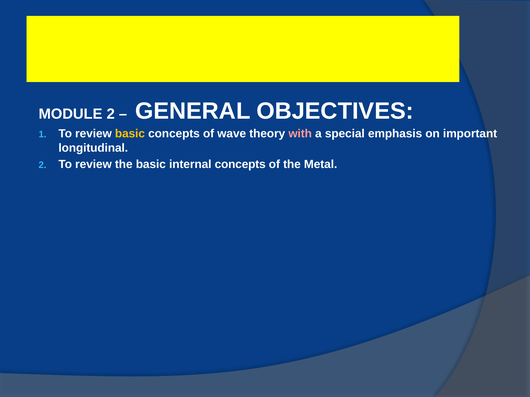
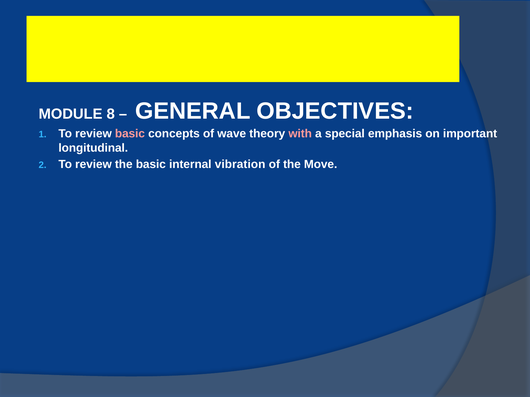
MODULE 2: 2 -> 8 (111, 114)
basic colour: yellow -> pink (130, 134)
internal concepts: concepts -> vibration (240, 164)
Metal: Metal -> Move (321, 164)
